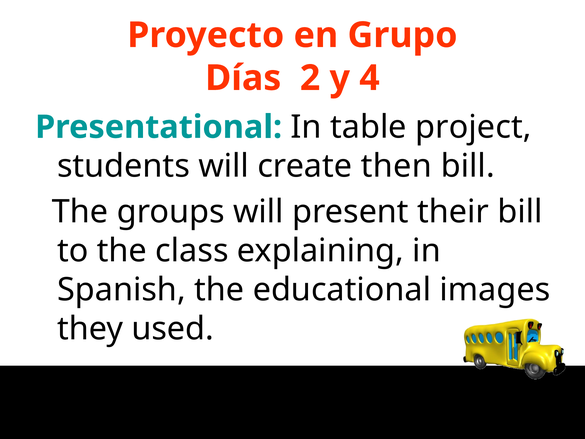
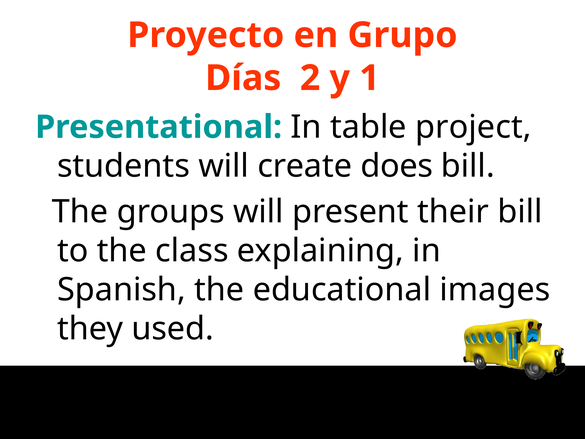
4: 4 -> 1 (369, 78)
then: then -> does (397, 166)
